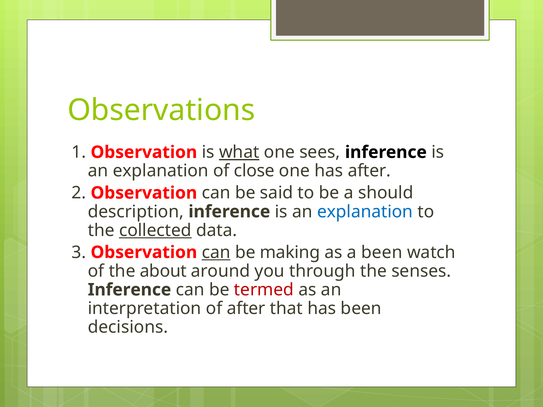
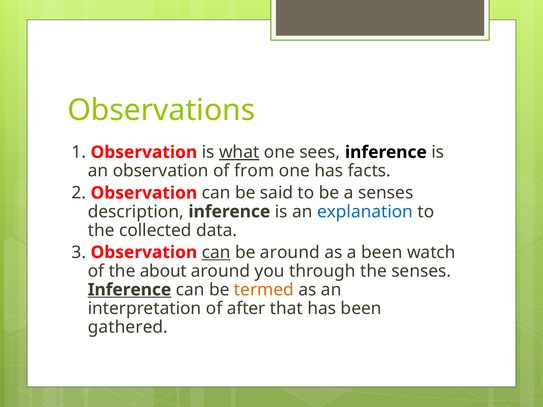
explanation: explanation -> observation (161, 171)
close: close -> from (254, 171)
has after: after -> facts (369, 171)
a should: should -> senses (386, 193)
collected underline: present -> none (155, 230)
be making: making -> around (290, 252)
Inference underline: none -> present (129, 290)
termed colour: red -> orange (264, 290)
decisions: decisions -> gathered (128, 327)
